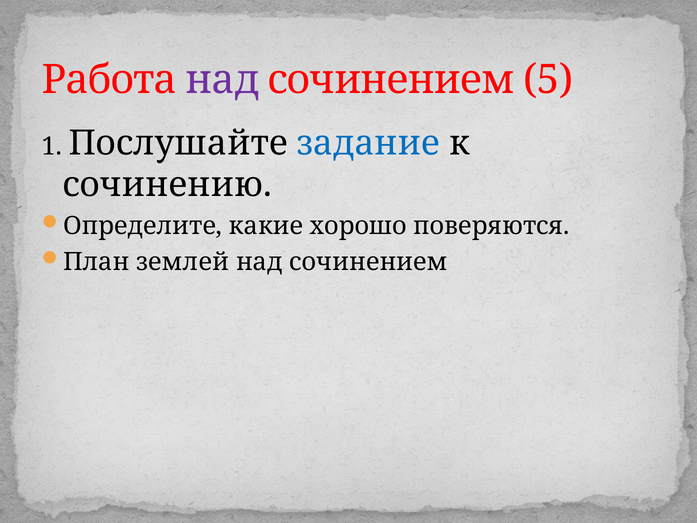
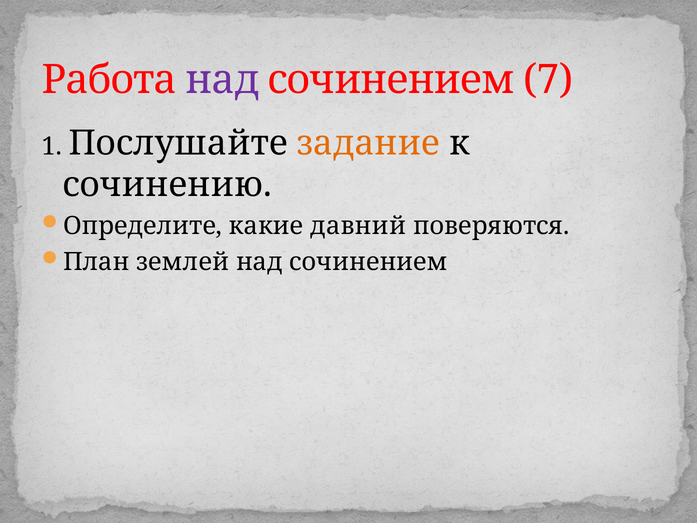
5: 5 -> 7 (548, 80)
задание colour: blue -> orange (368, 143)
хорошо: хорошо -> давний (358, 226)
